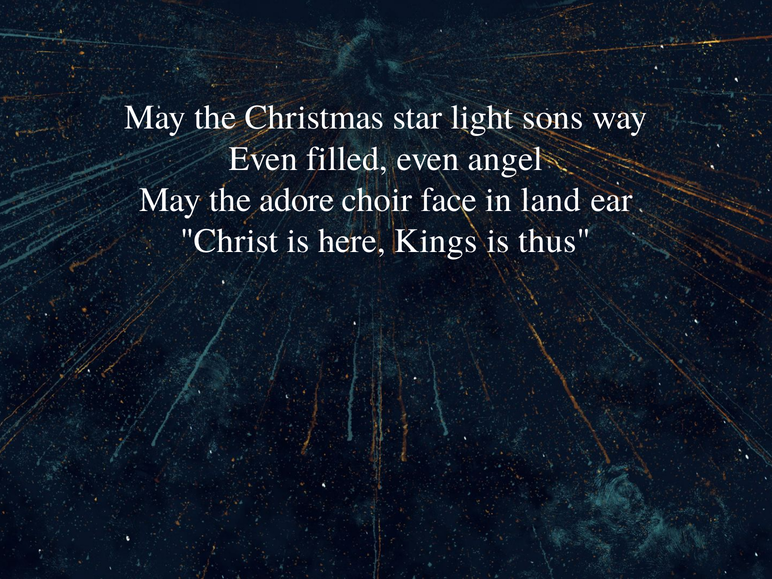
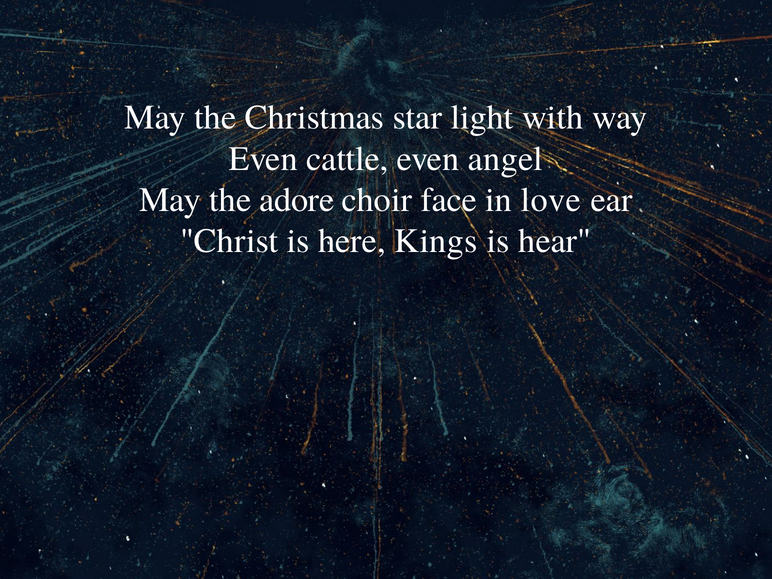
sons: sons -> with (553, 118)
filled: filled -> cattle (347, 159)
land: land -> love (551, 200)
thus: thus -> hear (555, 241)
